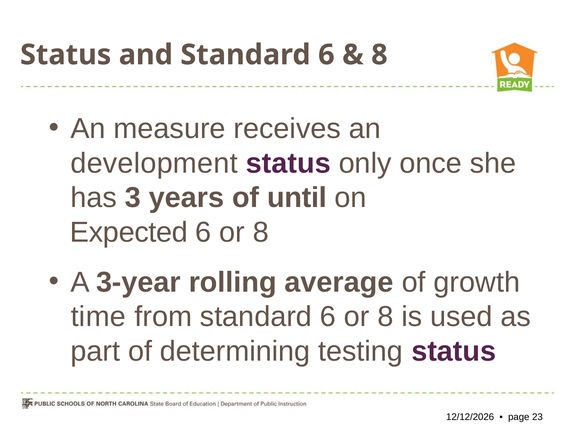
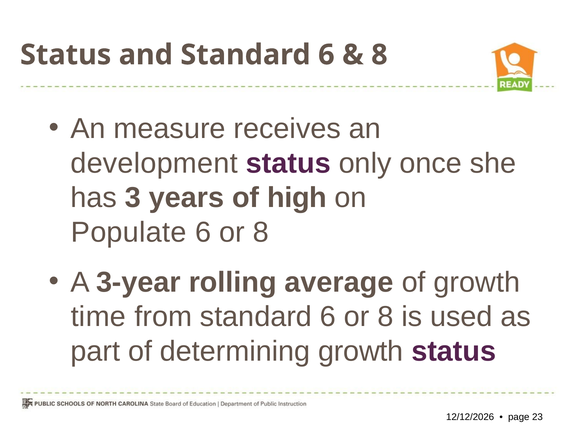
until: until -> high (297, 198)
Expected: Expected -> Populate (129, 232)
determining testing: testing -> growth (361, 351)
